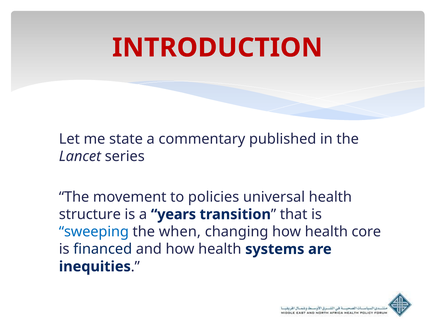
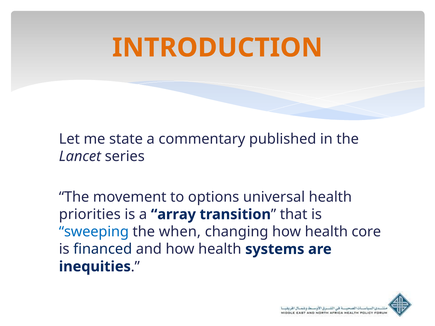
INTRODUCTION colour: red -> orange (217, 48)
policies: policies -> options (214, 197)
structure: structure -> priorities (90, 215)
years: years -> array (173, 215)
